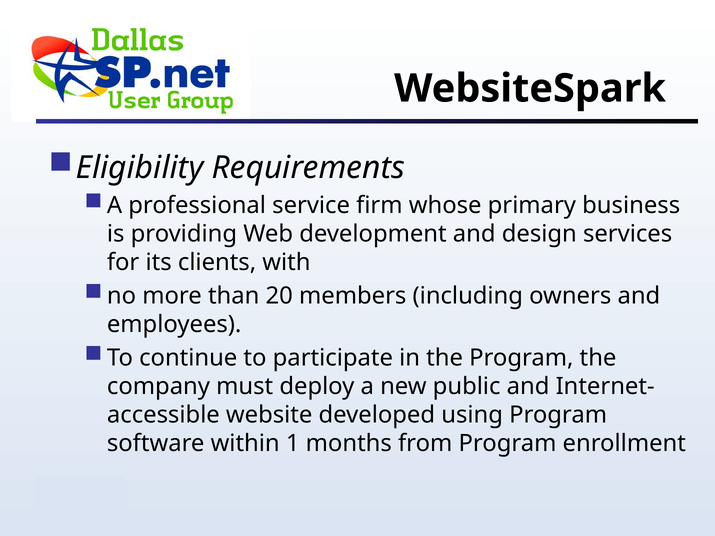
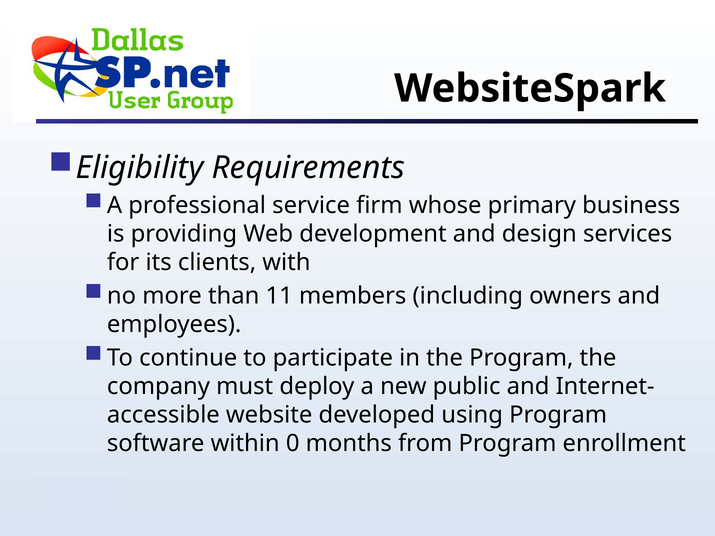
20: 20 -> 11 (279, 296)
1: 1 -> 0 (293, 444)
